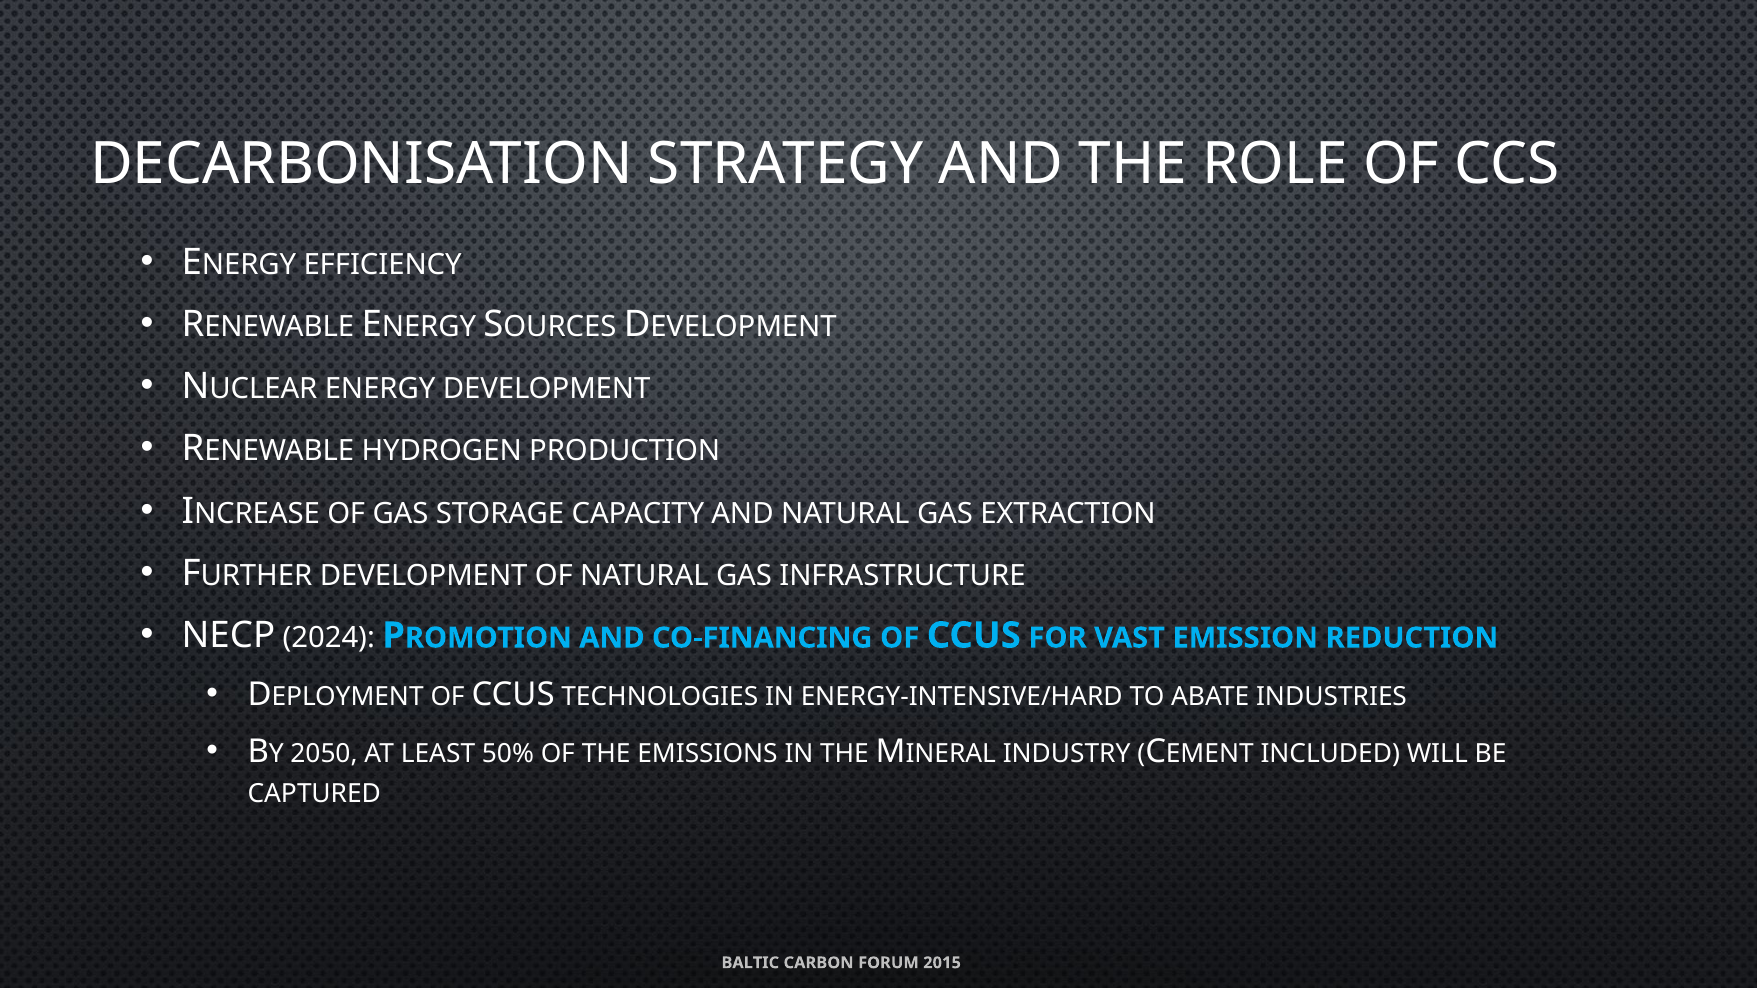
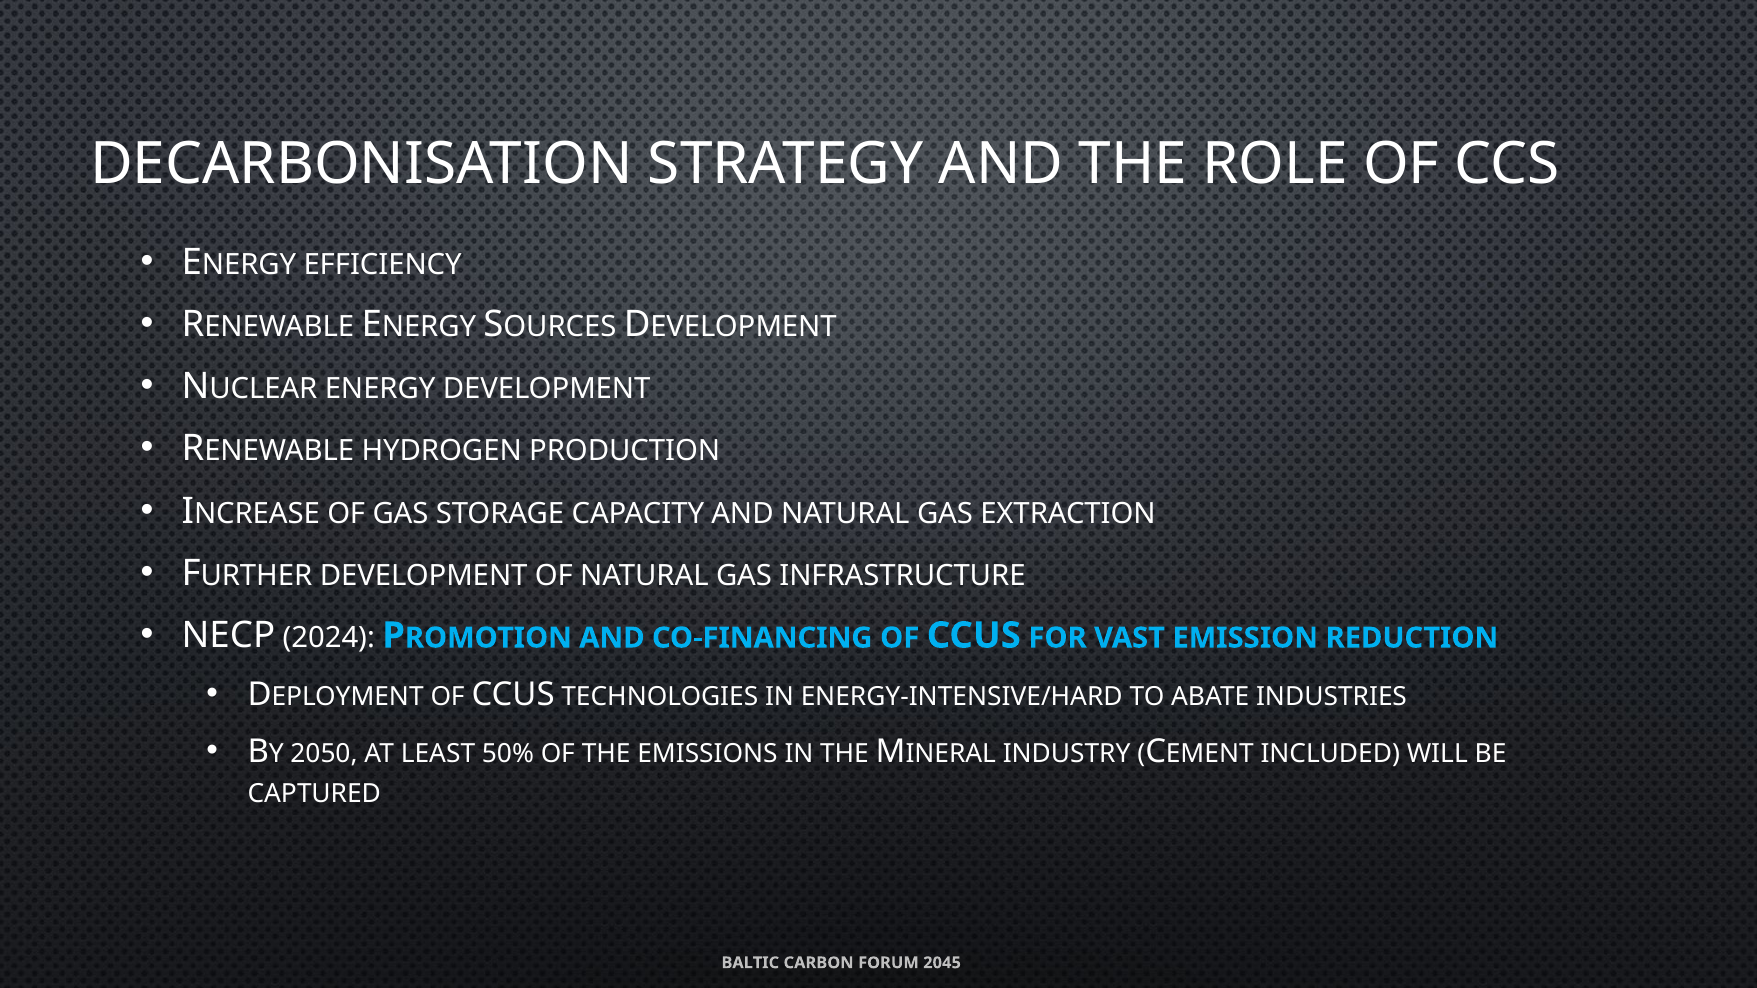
2015: 2015 -> 2045 (942, 963)
